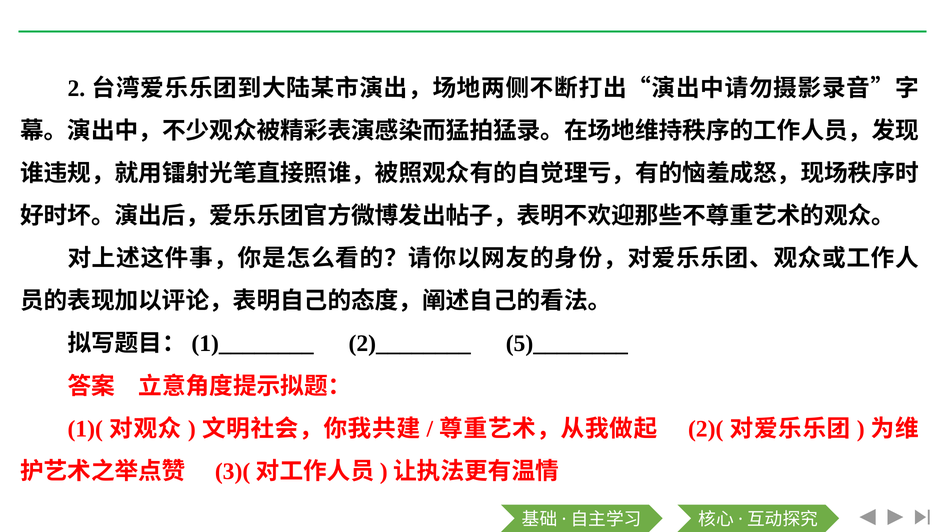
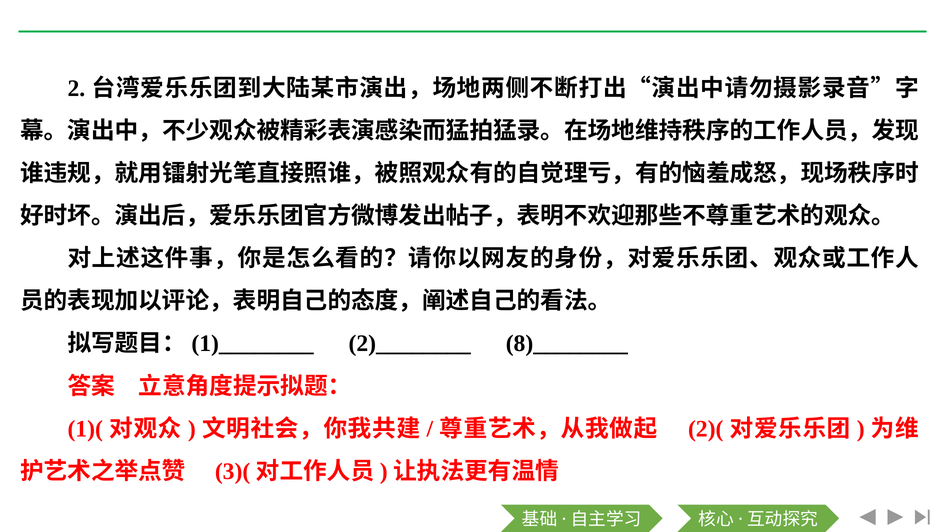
5)________: 5)________ -> 8)________ (567, 344)
